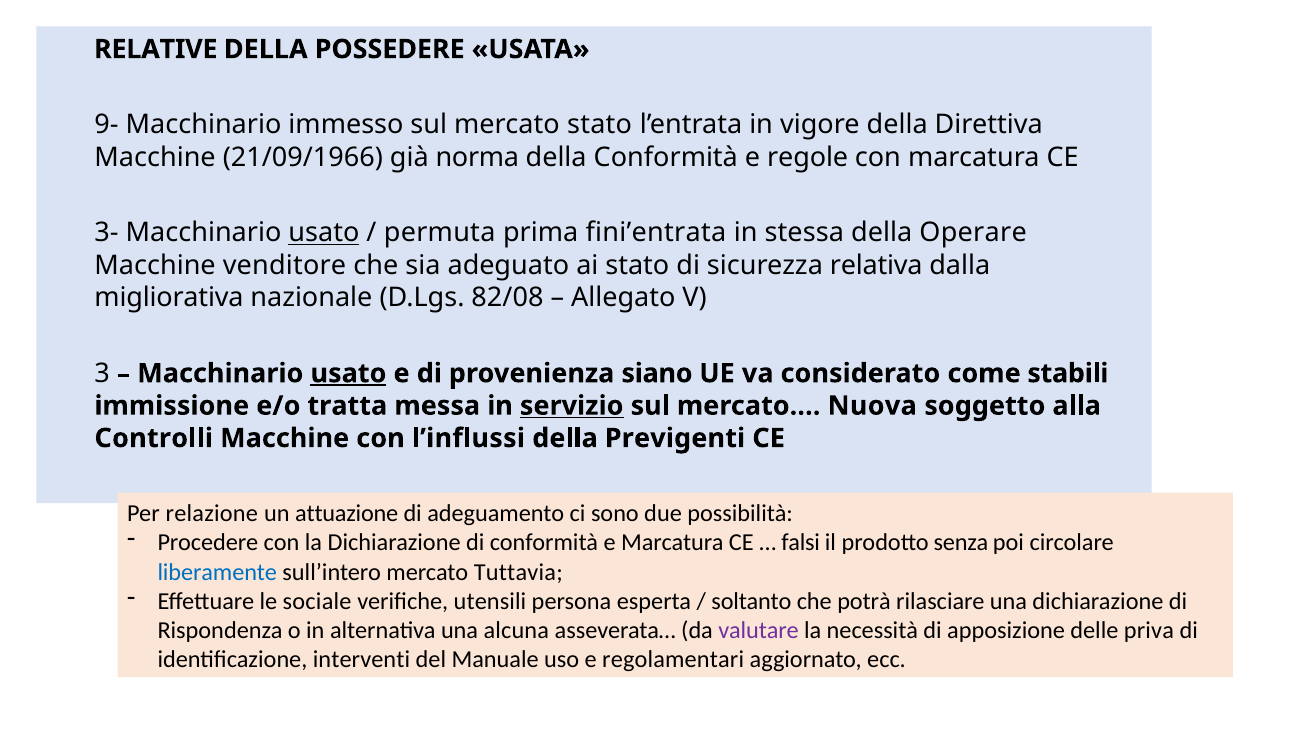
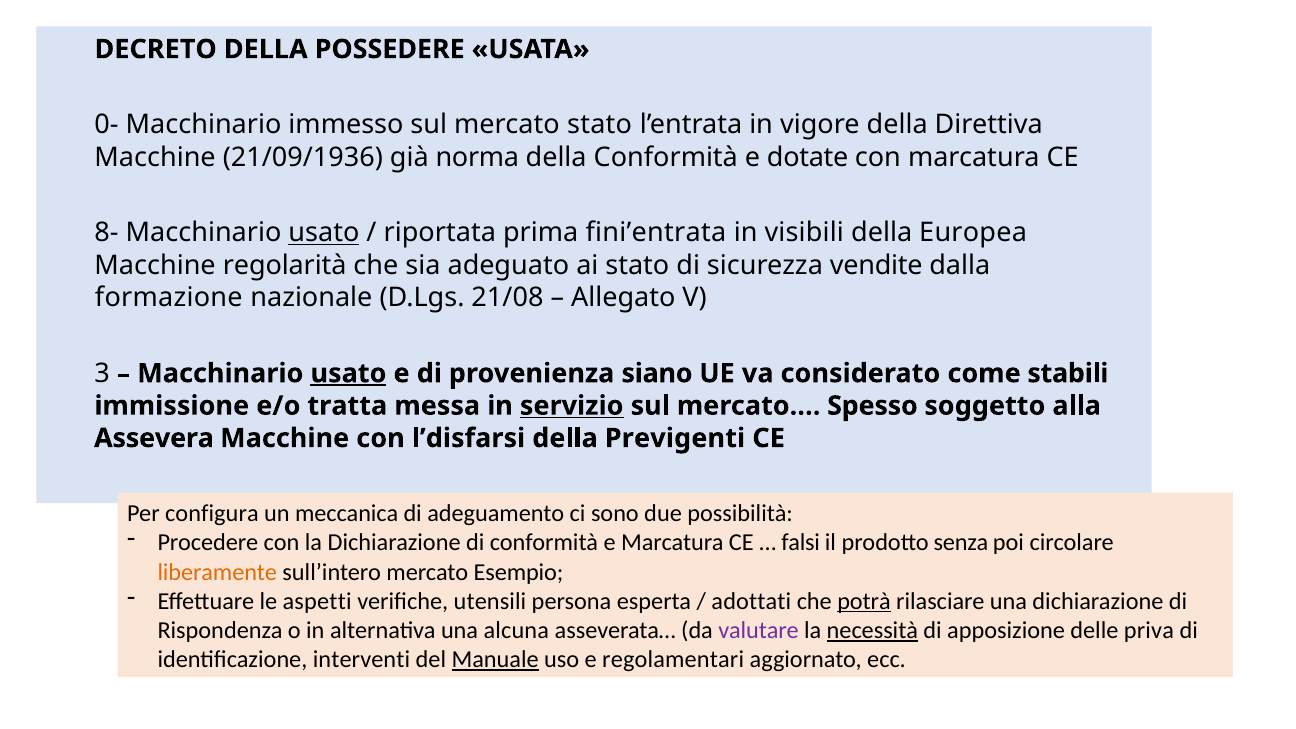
RELATIVE: RELATIVE -> DECRETO (156, 49)
9-: 9- -> 0- (107, 125)
21/09/1966: 21/09/1966 -> 21/09/1936 (303, 157)
regole: regole -> dotate (808, 157)
3-: 3- -> 8- (107, 233)
permuta: permuta -> riportata (440, 233)
stessa: stessa -> visibili (804, 233)
Operare: Operare -> Europea (973, 233)
venditore: venditore -> regolarità (285, 265)
relativa: relativa -> vendite (876, 265)
migliorativa: migliorativa -> formazione (169, 298)
82/08: 82/08 -> 21/08 (507, 298)
Nuova: Nuova -> Spesso (872, 406)
Controlli: Controlli -> Assevera (154, 438)
l’influssi: l’influssi -> l’disfarsi (468, 438)
relazione: relazione -> configura (212, 514)
attuazione: attuazione -> meccanica (347, 514)
liberamente colour: blue -> orange (217, 572)
Tuttavia: Tuttavia -> Esempio (518, 572)
sociale: sociale -> aspetti (317, 601)
soltanto: soltanto -> adottati (751, 601)
potrà underline: none -> present (864, 601)
necessità underline: none -> present (872, 630)
Manuale underline: none -> present (495, 660)
